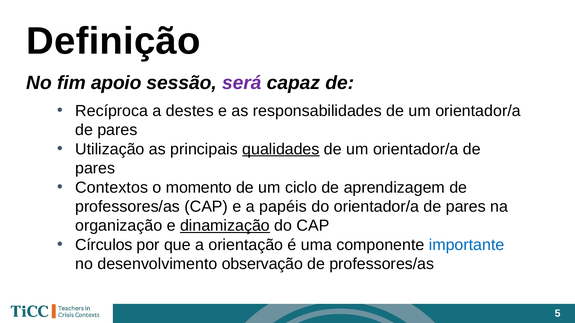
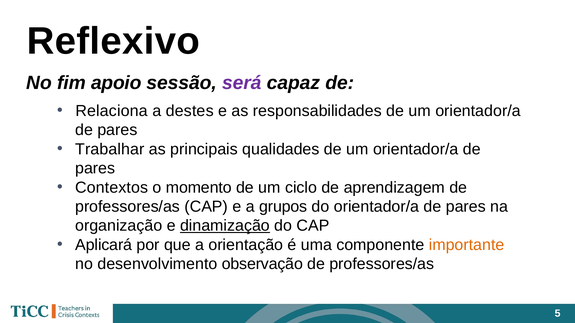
Definição: Definição -> Reflexivo (113, 41)
Recíproca: Recíproca -> Relaciona (112, 111)
Utilização: Utilização -> Trabalhar (110, 149)
qualidades underline: present -> none (281, 149)
papéis: papéis -> grupos (283, 207)
Círculos: Círculos -> Aplicará (104, 245)
importante colour: blue -> orange (467, 245)
